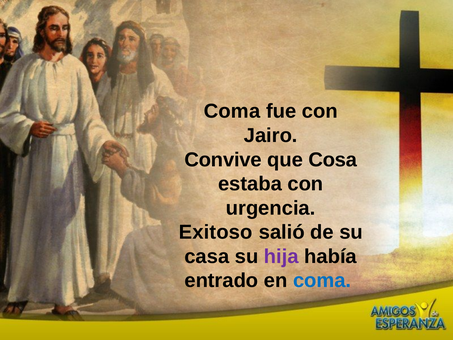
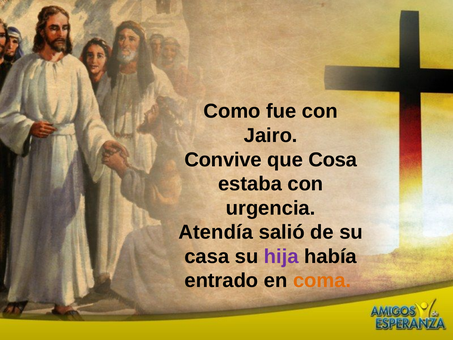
Coma: Coma -> Como (232, 111)
Exitoso: Exitoso -> Atendía (216, 232)
coma colour: blue -> orange (322, 280)
